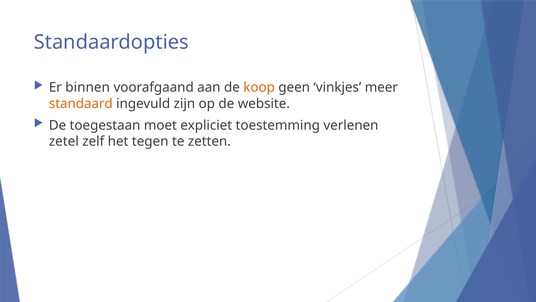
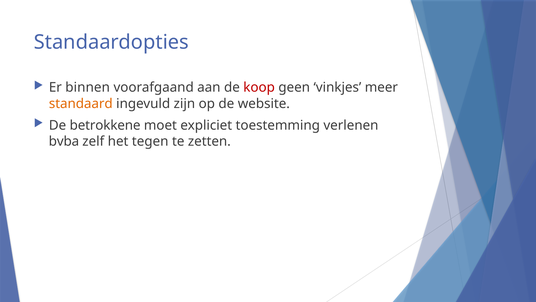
koop colour: orange -> red (259, 87)
toegestaan: toegestaan -> betrokkene (105, 125)
zetel: zetel -> bvba (64, 141)
